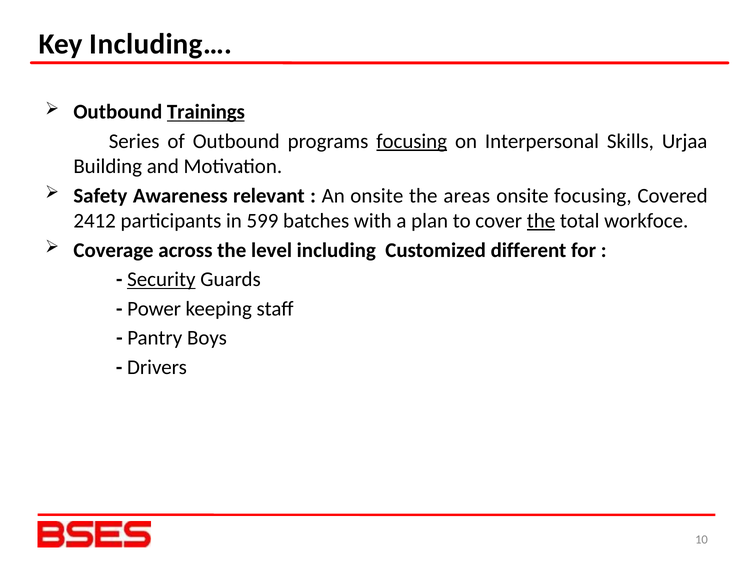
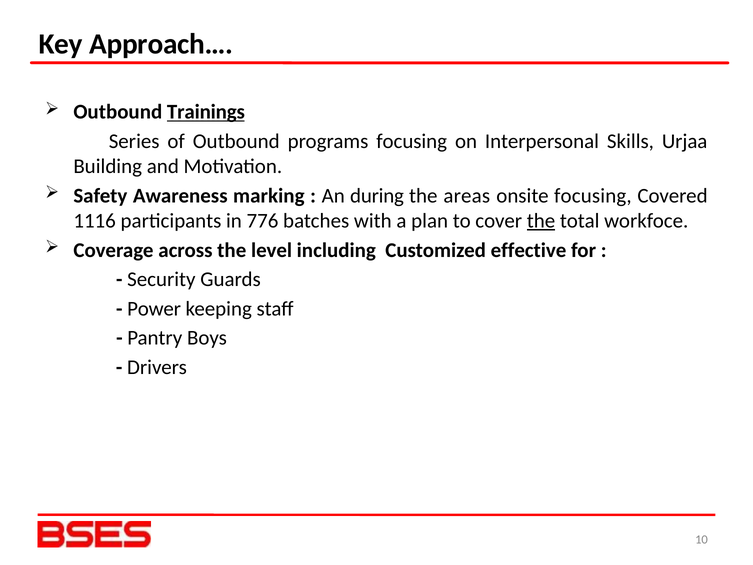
Including…: Including… -> Approach… (161, 44)
focusing underline: present -> none (412, 141)
relevant: relevant -> marking (269, 196)
An onsite: onsite -> during (377, 196)
2412: 2412 -> 1116 (95, 221)
599: 599 -> 776 (262, 221)
different: different -> effective (529, 250)
Security underline: present -> none (161, 279)
